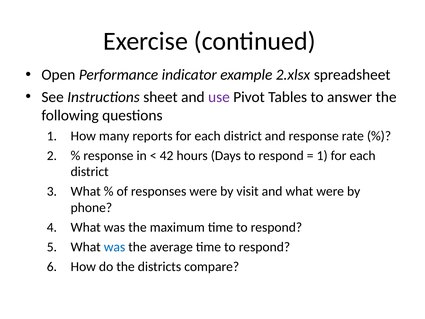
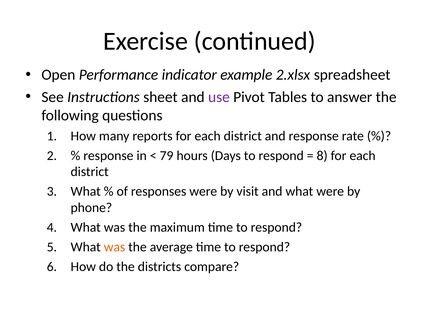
42: 42 -> 79 (167, 155)
1: 1 -> 8 (322, 155)
was colour: blue -> orange (115, 247)
